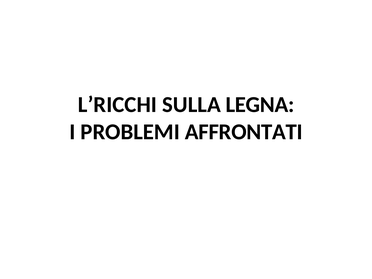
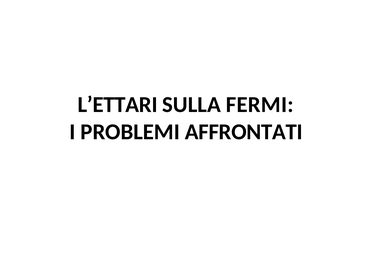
L’RICCHI: L’RICCHI -> L’ETTARI (118, 105)
LEGNA: LEGNA -> FERMI (260, 105)
